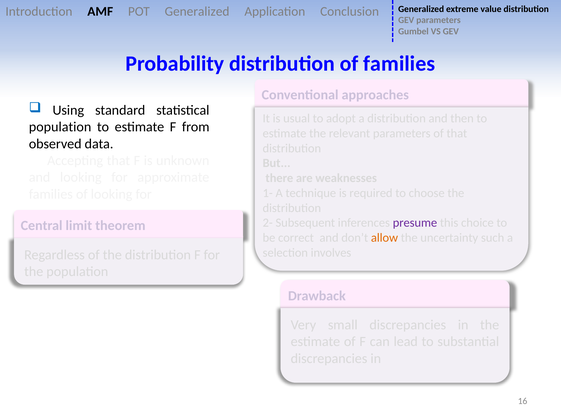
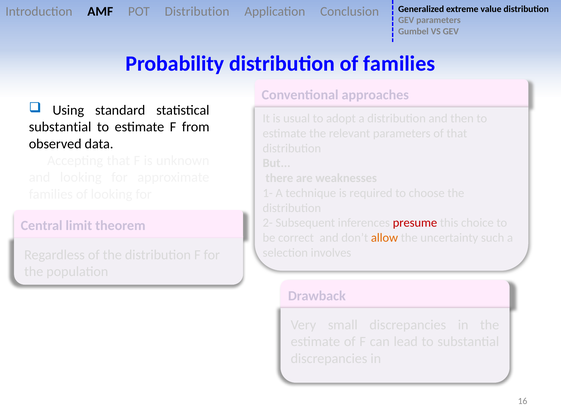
POT Generalized: Generalized -> Distribution (197, 12)
population: population -> substantial (60, 127)
presume colour: purple -> red (415, 223)
